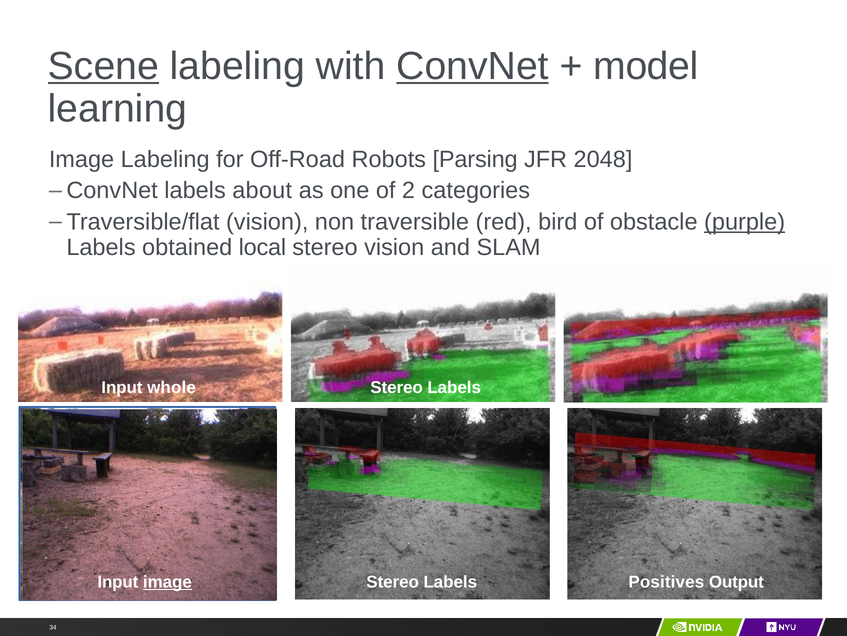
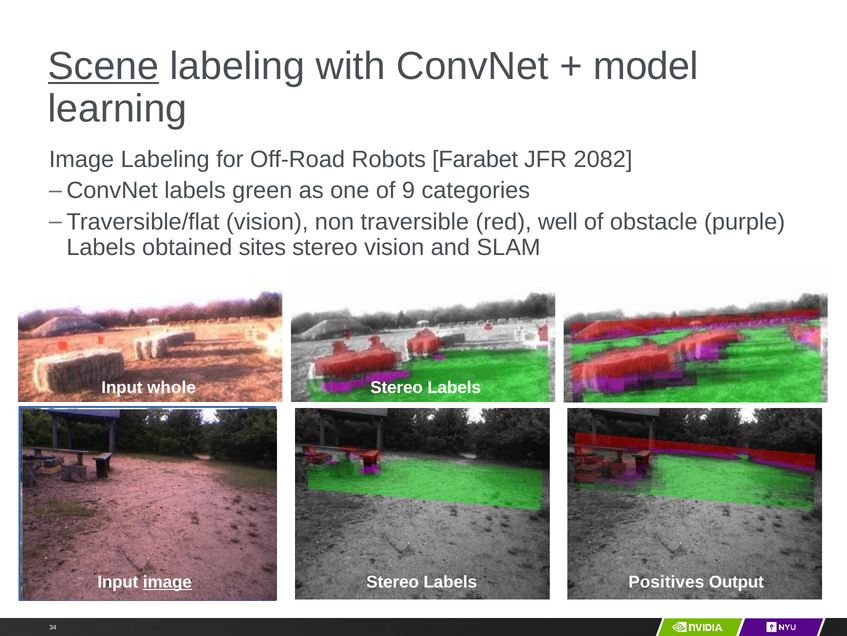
ConvNet underline: present -> none (472, 66)
Parsing: Parsing -> Farabet (475, 159)
2048: 2048 -> 2082 (603, 159)
about: about -> green (262, 190)
2: 2 -> 9 (409, 190)
bird: bird -> well (558, 222)
purple underline: present -> none (745, 222)
local: local -> sites (262, 247)
